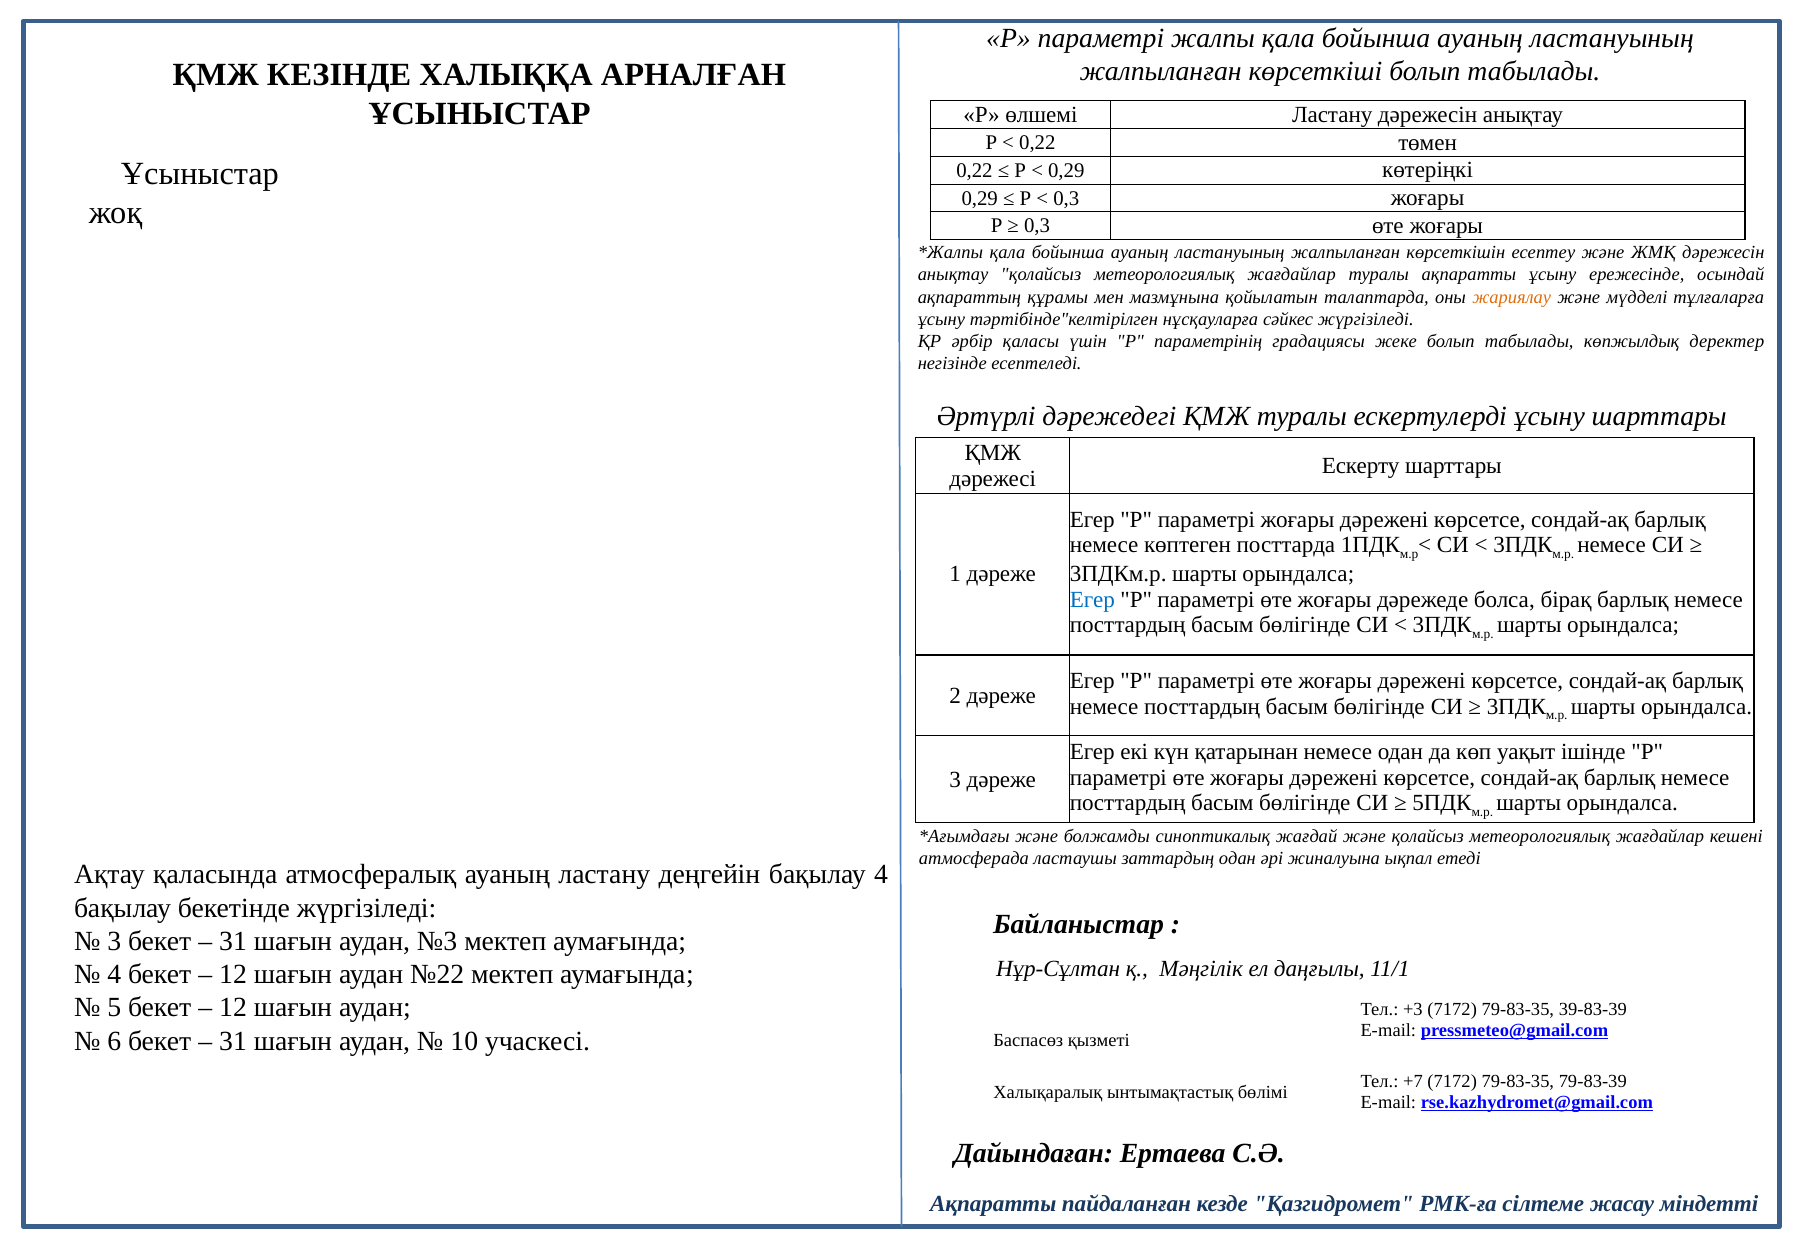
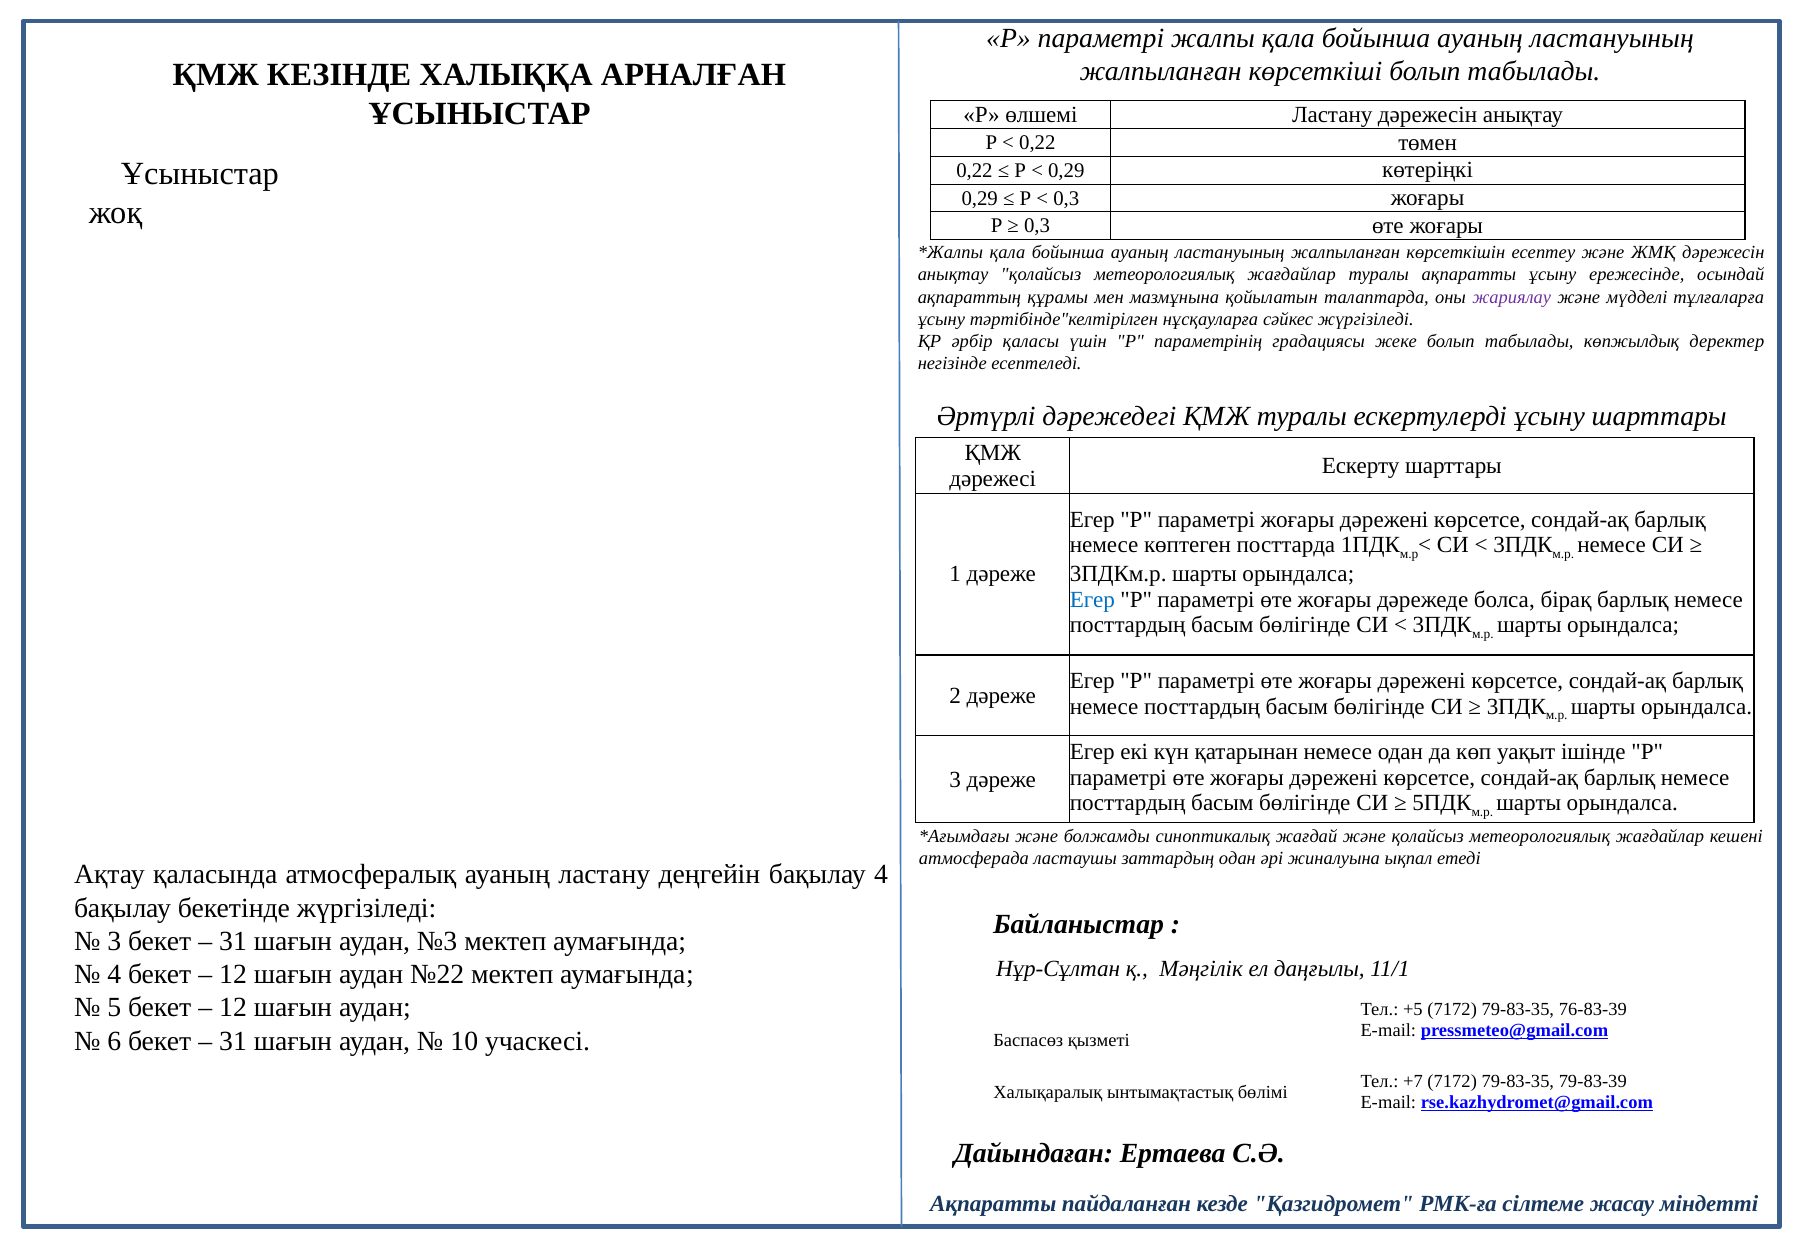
жариялау colour: orange -> purple (1512, 297)
+3: +3 -> +5 (1413, 1010)
39-83-39: 39-83-39 -> 76-83-39 (1593, 1010)
